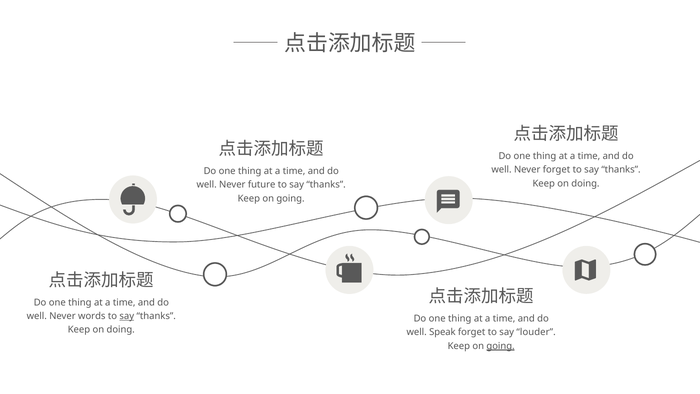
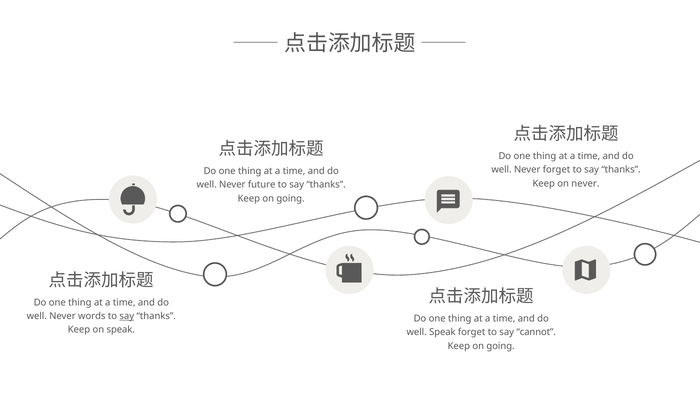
doing: doing -> never (585, 183)
doing: doing -> speak (121, 330)
louder: louder -> cannot (536, 332)
going underline: present -> none (501, 346)
